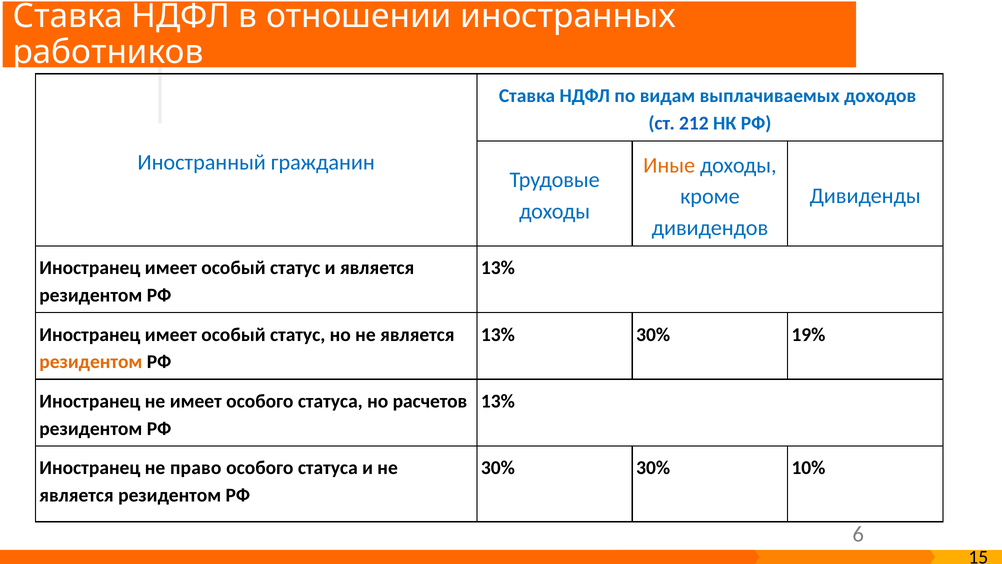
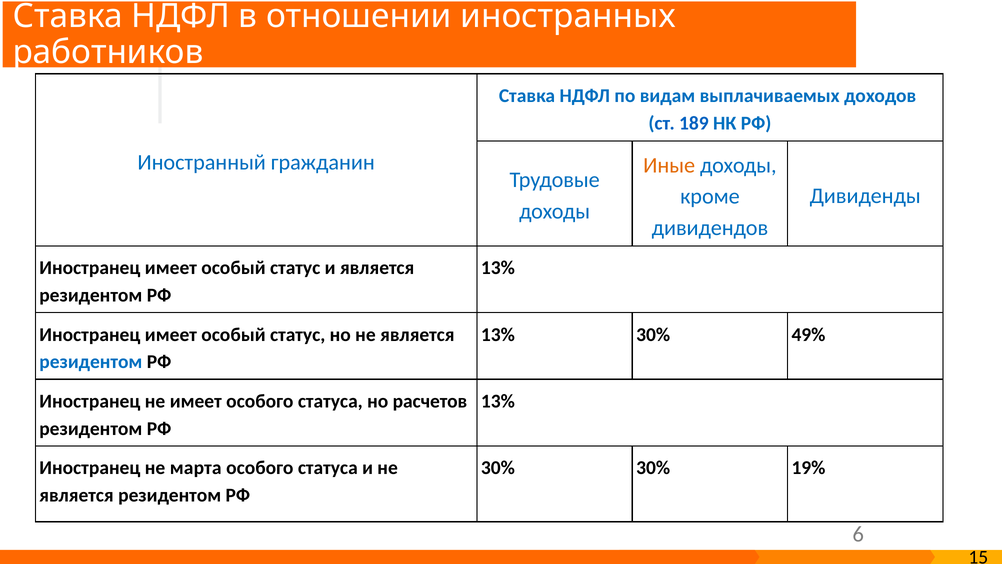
212: 212 -> 189 (694, 123)
19%: 19% -> 49% (808, 334)
резидентом colour: orange -> blue (91, 362)
право: право -> марта (196, 468)
10%: 10% -> 19% (808, 468)
